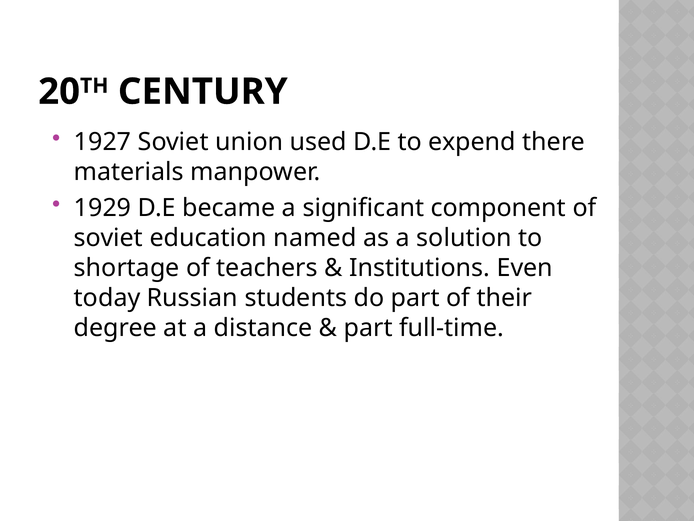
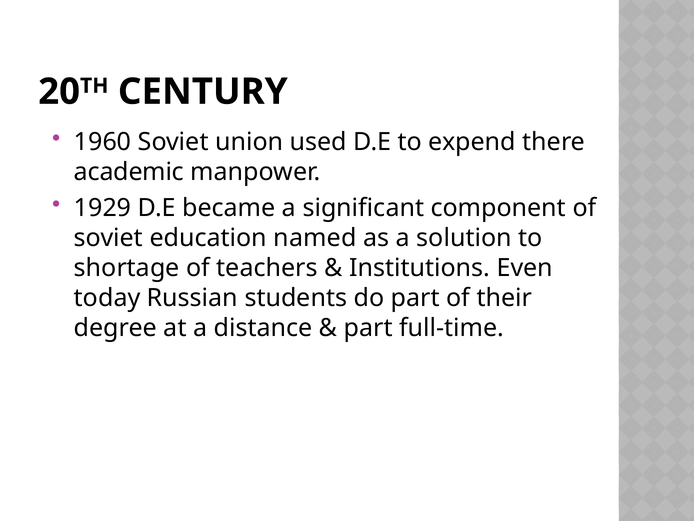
1927: 1927 -> 1960 (103, 142)
materials: materials -> academic (129, 172)
